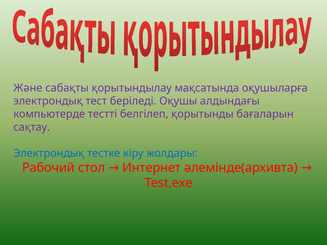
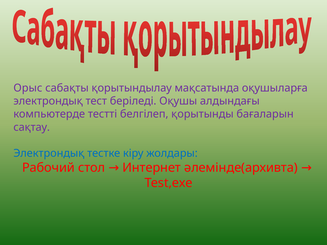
Және: Және -> Орыс (28, 88)
